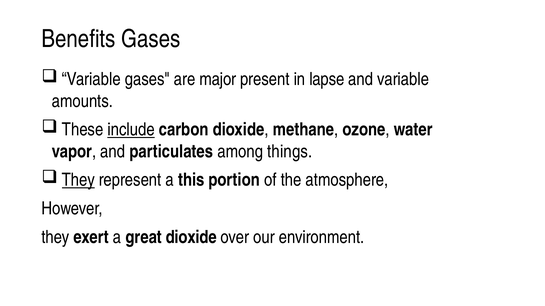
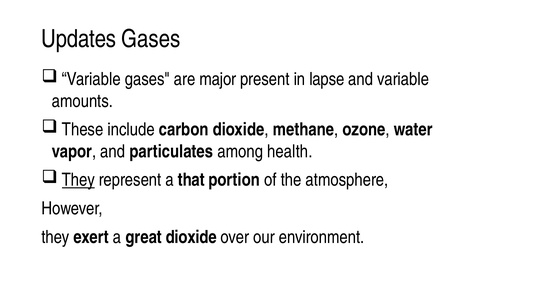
Benefits: Benefits -> Updates (79, 39)
include underline: present -> none (131, 130)
things: things -> health (290, 152)
this: this -> that (191, 180)
